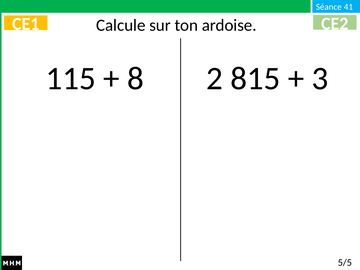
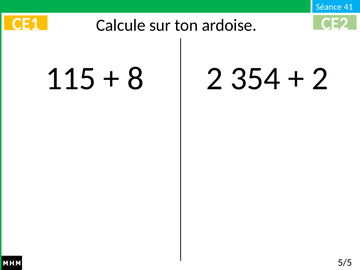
815: 815 -> 354 (255, 79)
3: 3 -> 2 (320, 79)
